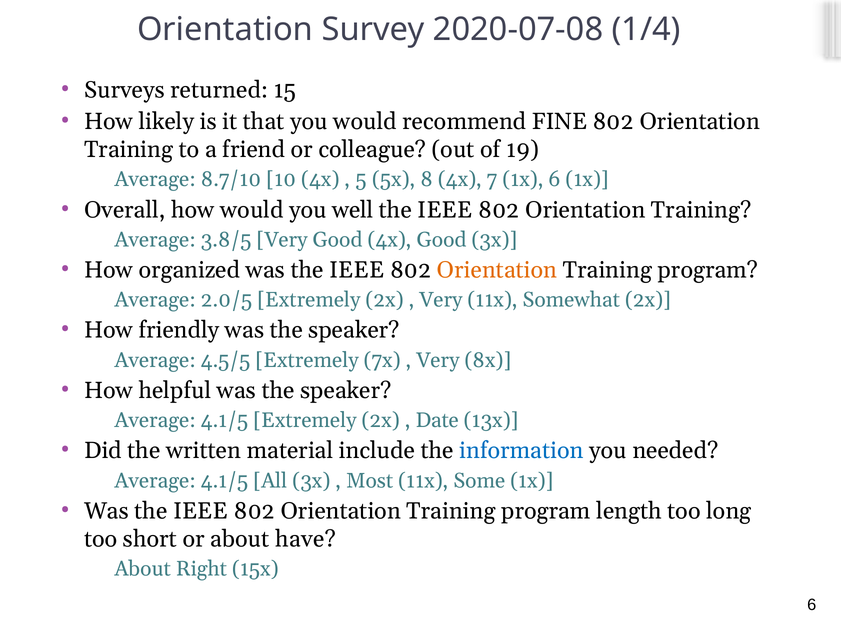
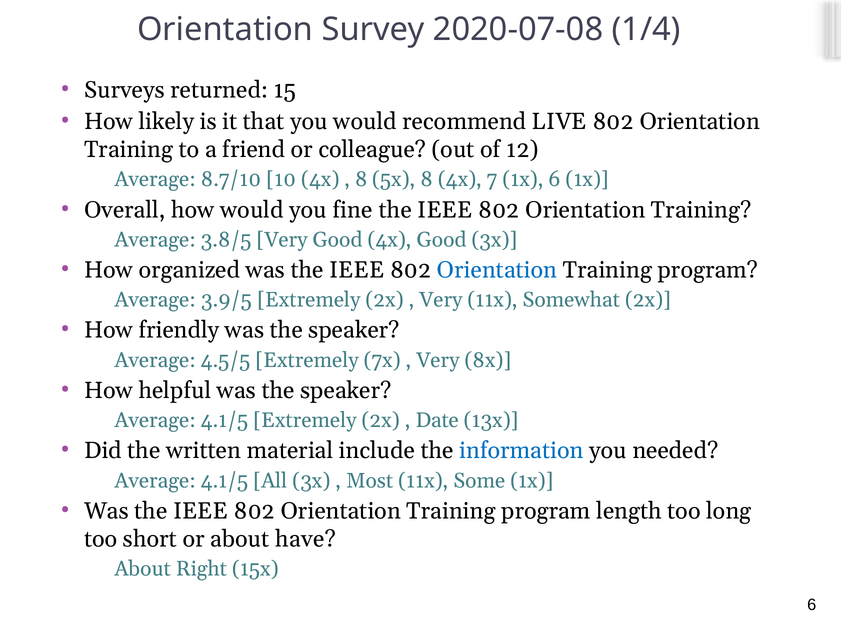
FINE: FINE -> LIVE (559, 122)
19: 19 -> 12 (523, 150)
5: 5 -> 8 (361, 180)
well: well -> fine (353, 210)
Orientation colour: orange -> blue (497, 270)
2.0/5: 2.0/5 -> 3.9/5 (226, 300)
